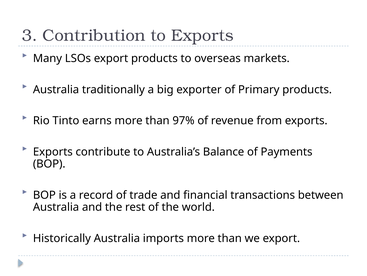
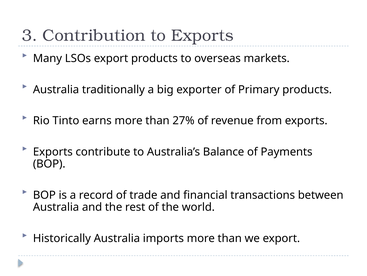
97%: 97% -> 27% (184, 120)
